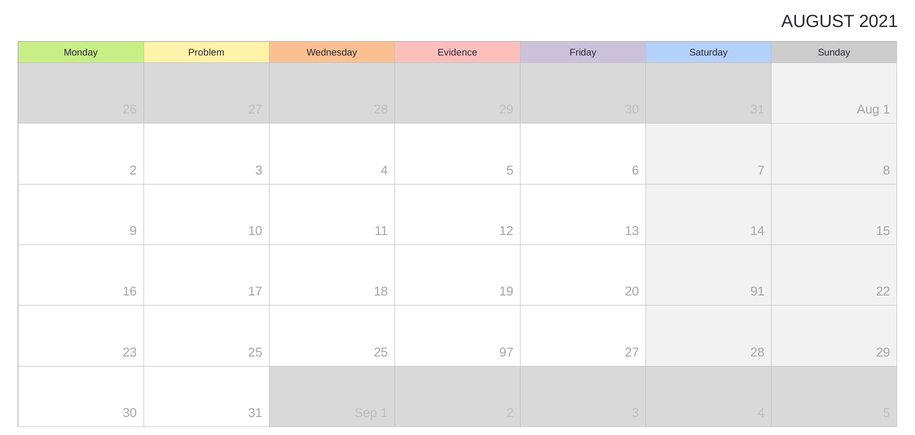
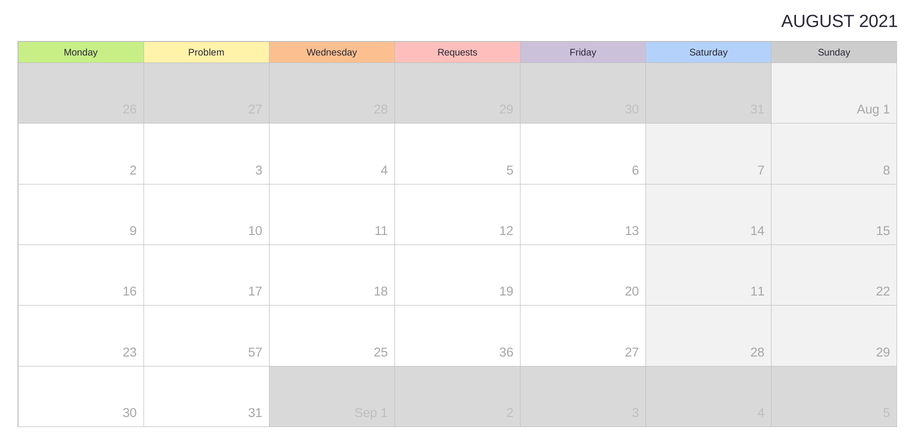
Evidence: Evidence -> Requests (457, 52)
20 91: 91 -> 11 (758, 292)
23 25: 25 -> 57 (255, 352)
97: 97 -> 36 (506, 352)
